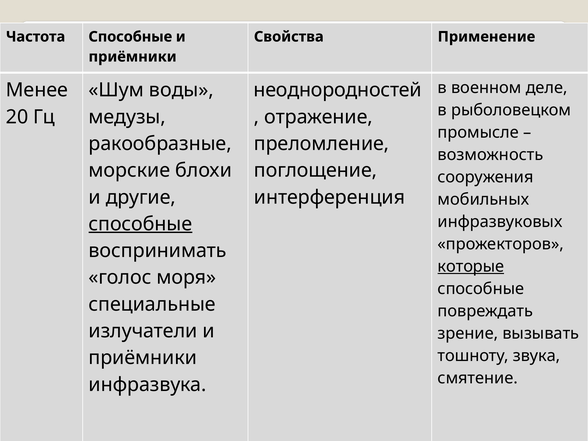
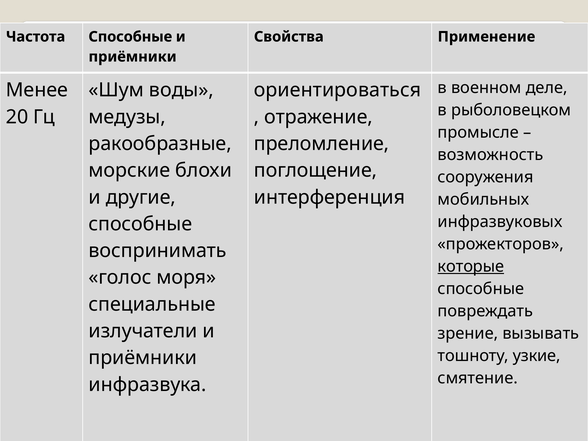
неоднородностей: неоднородностей -> ориентироваться (338, 90)
способные underline: present -> none (140, 224)
звука: звука -> узкие (537, 356)
